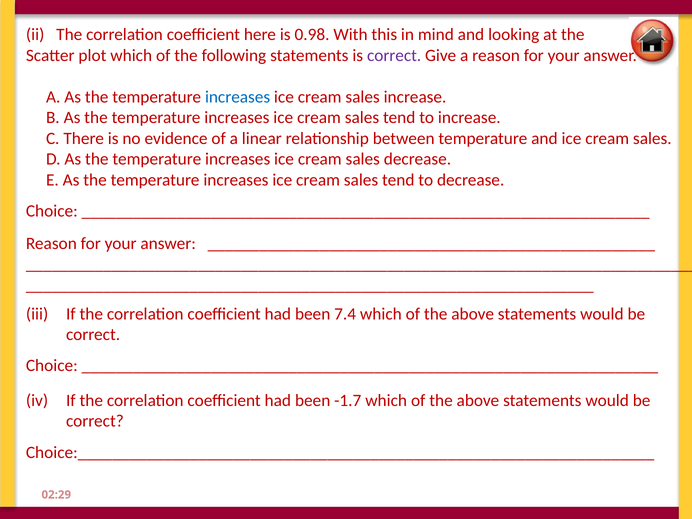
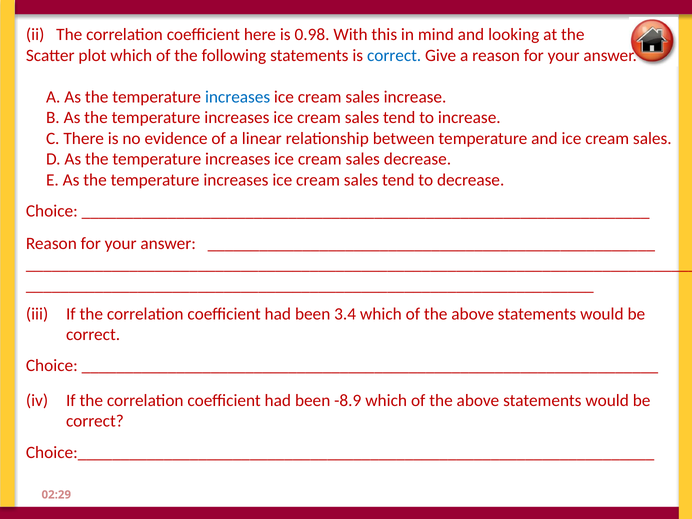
correct colour: purple -> blue (394, 55)
7.4: 7.4 -> 3.4 (345, 314)
-1.7: -1.7 -> -8.9 (348, 400)
